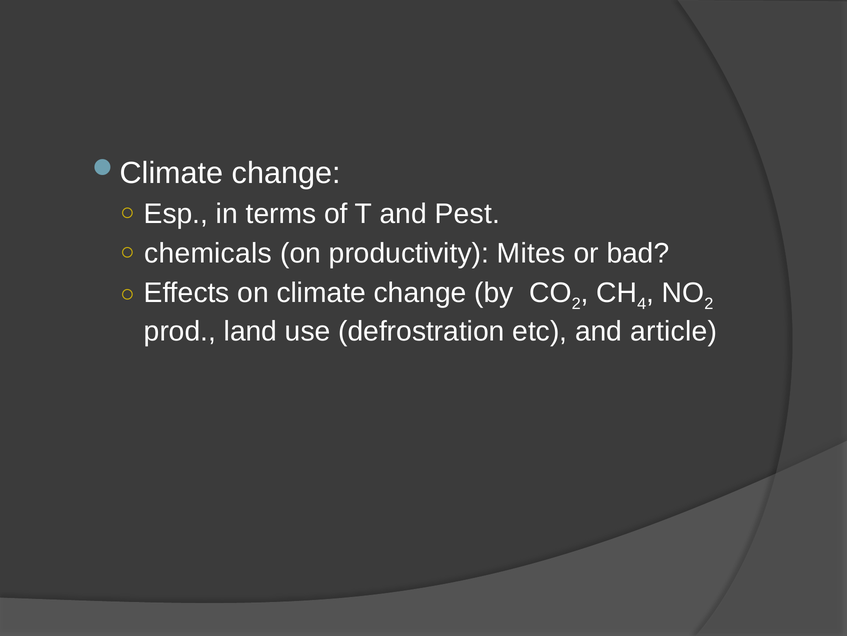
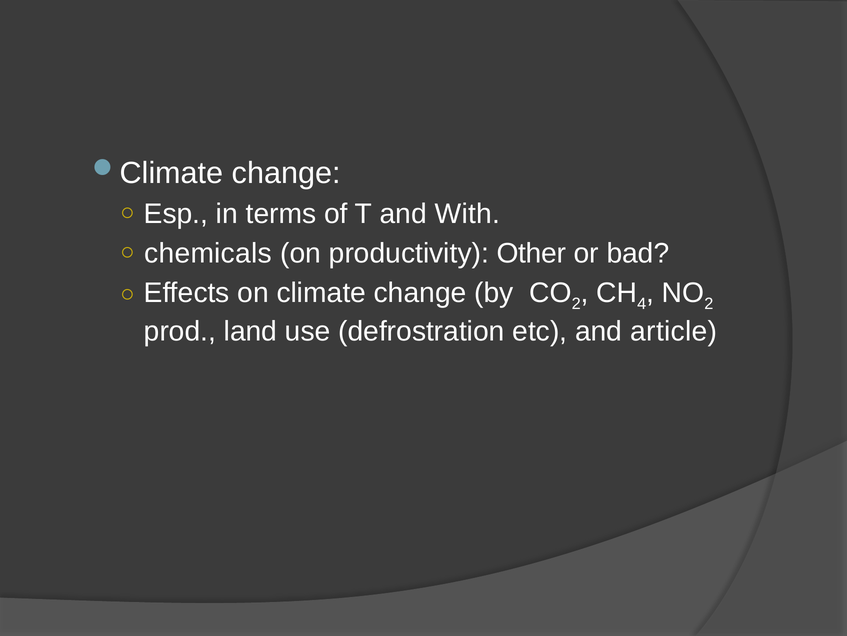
Pest: Pest -> With (467, 214)
Mites: Mites -> Other (531, 253)
